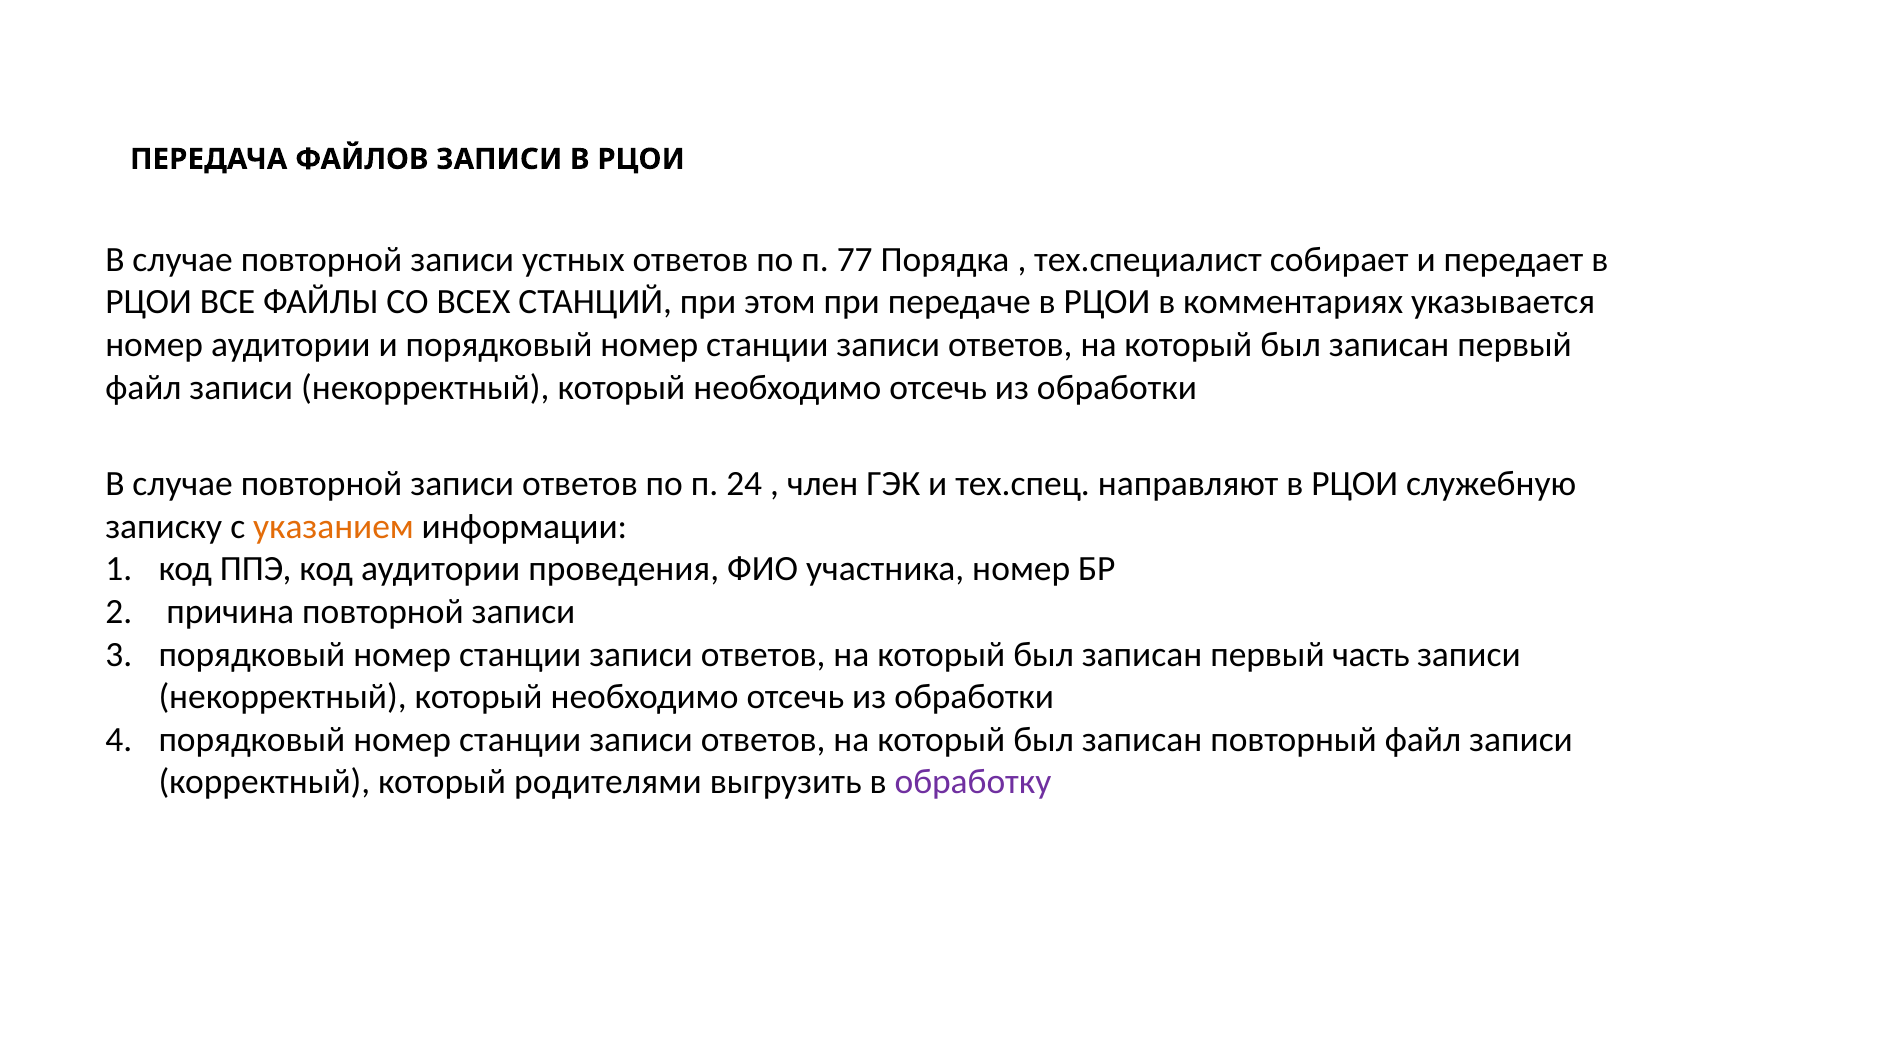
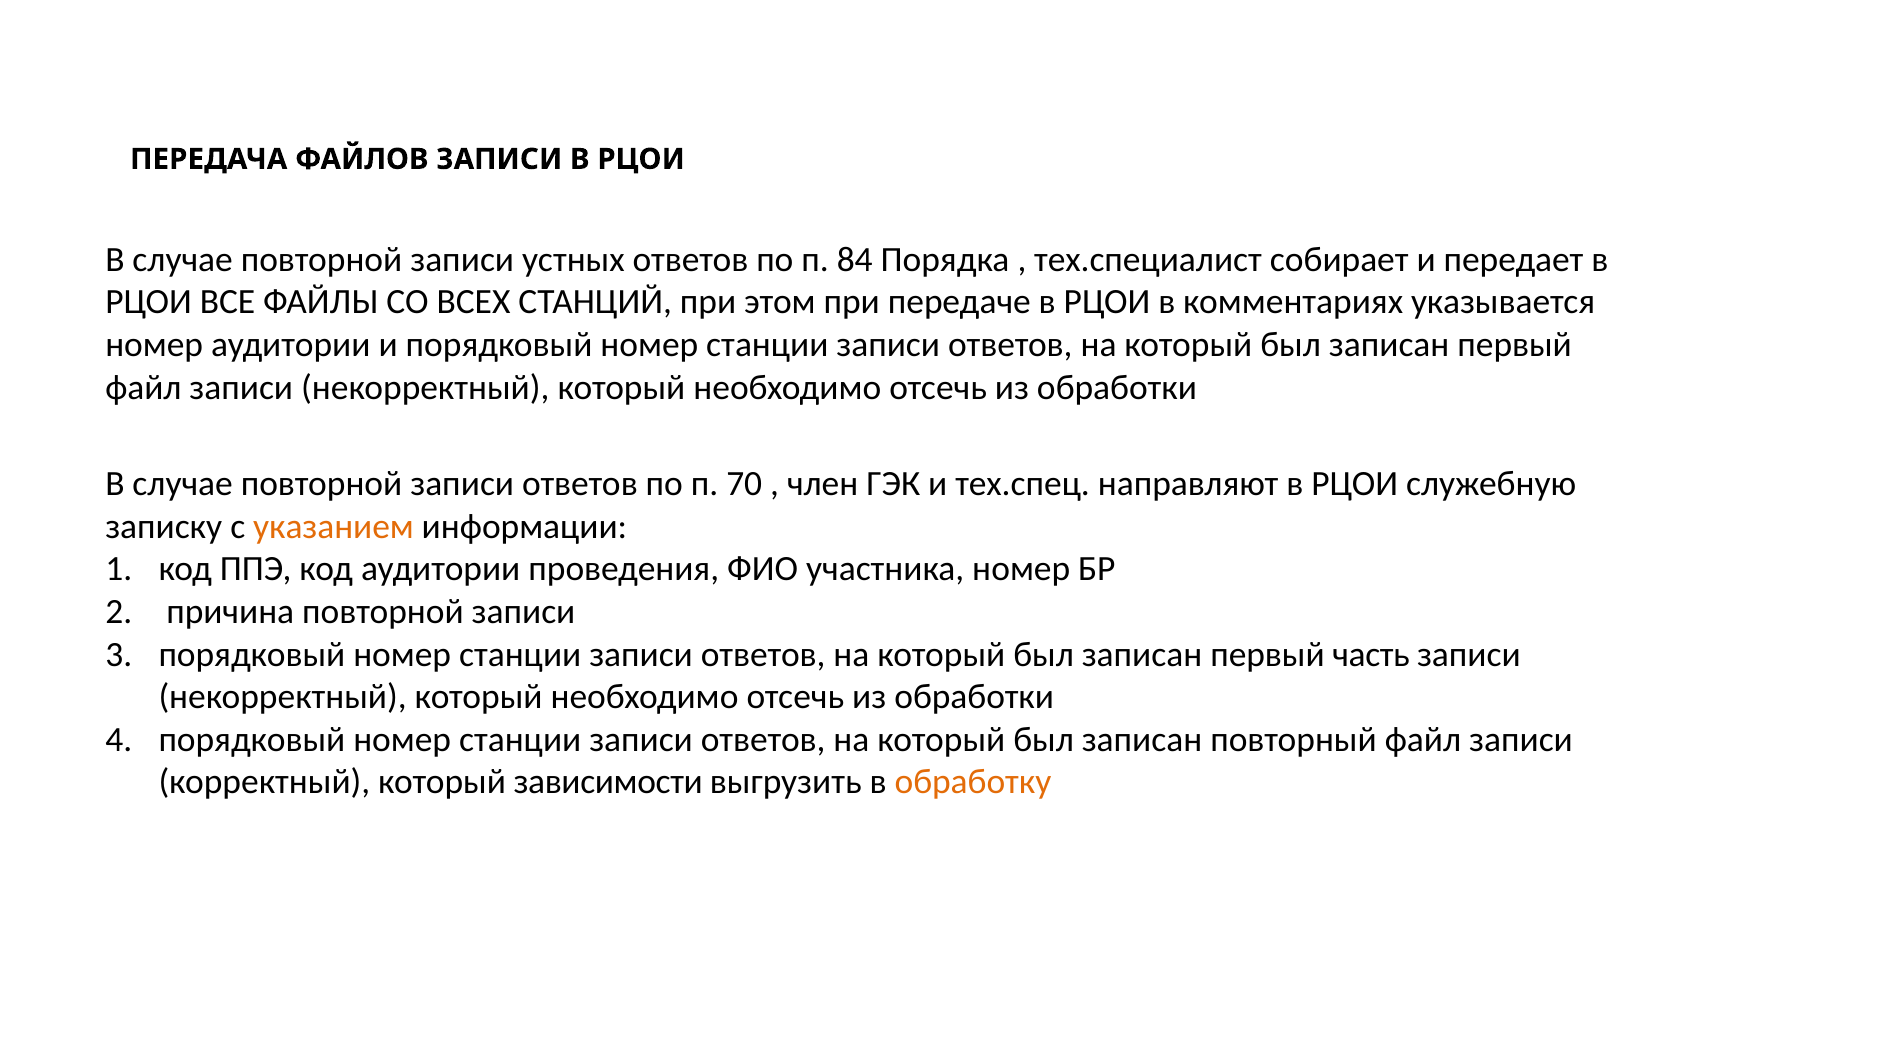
77: 77 -> 84 (855, 260)
24: 24 -> 70 (744, 484)
родителями: родителями -> зависимости (608, 782)
обработку colour: purple -> orange (973, 782)
